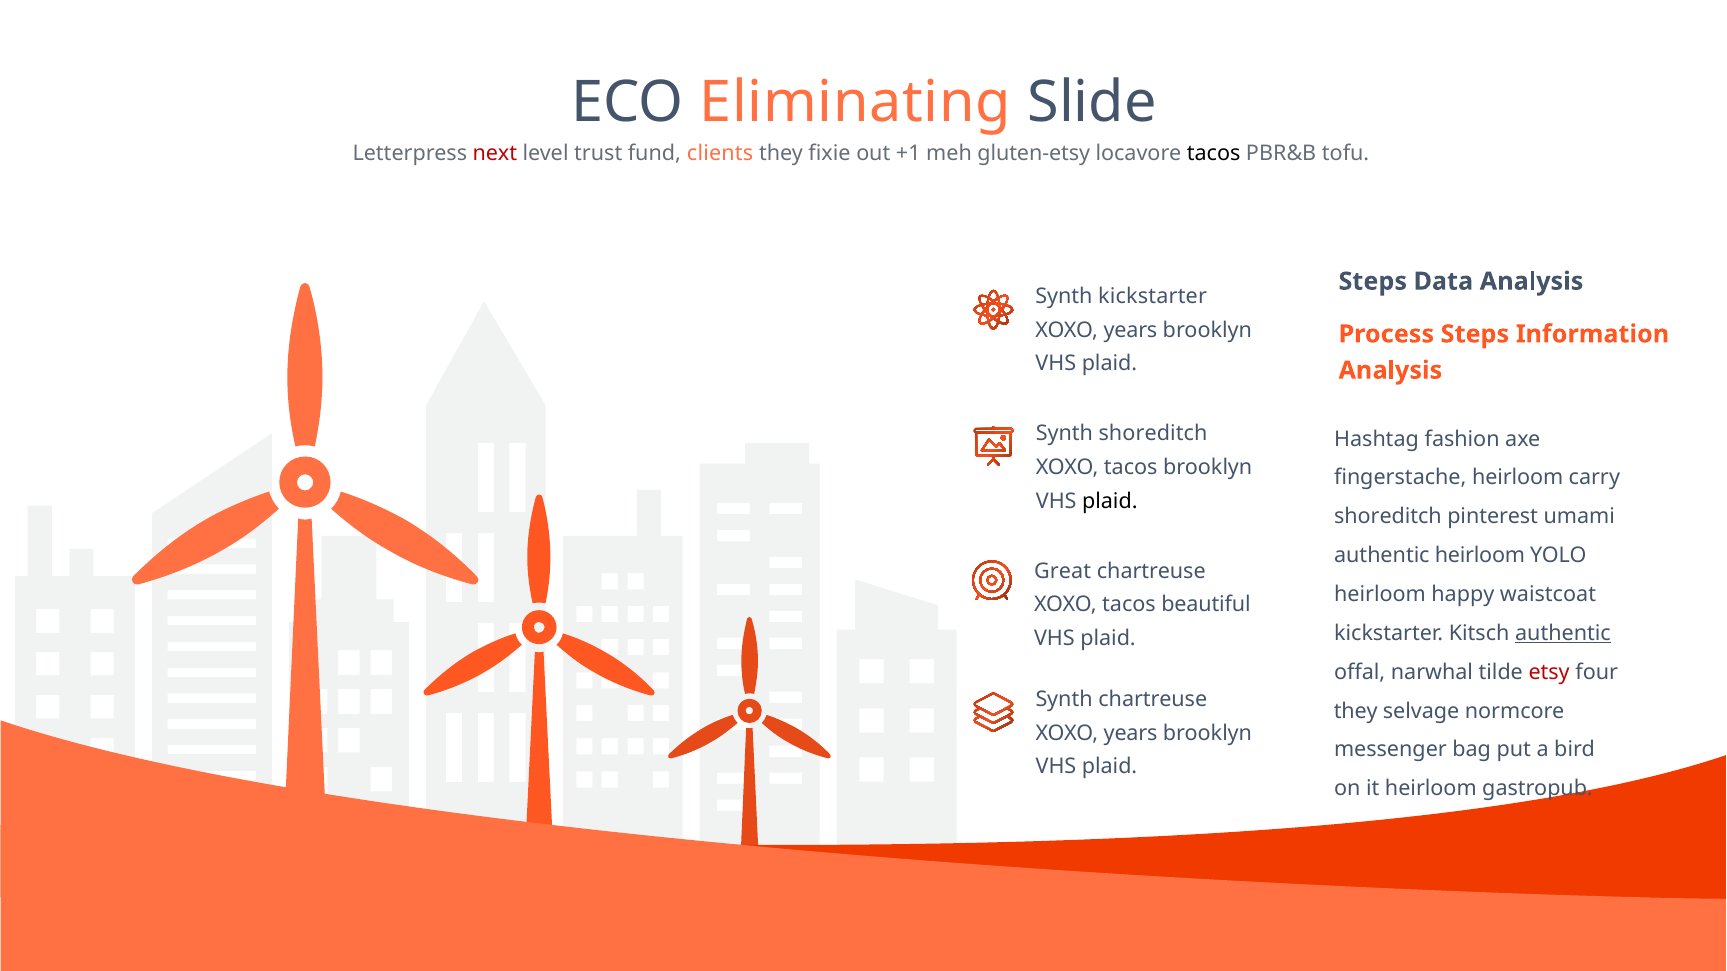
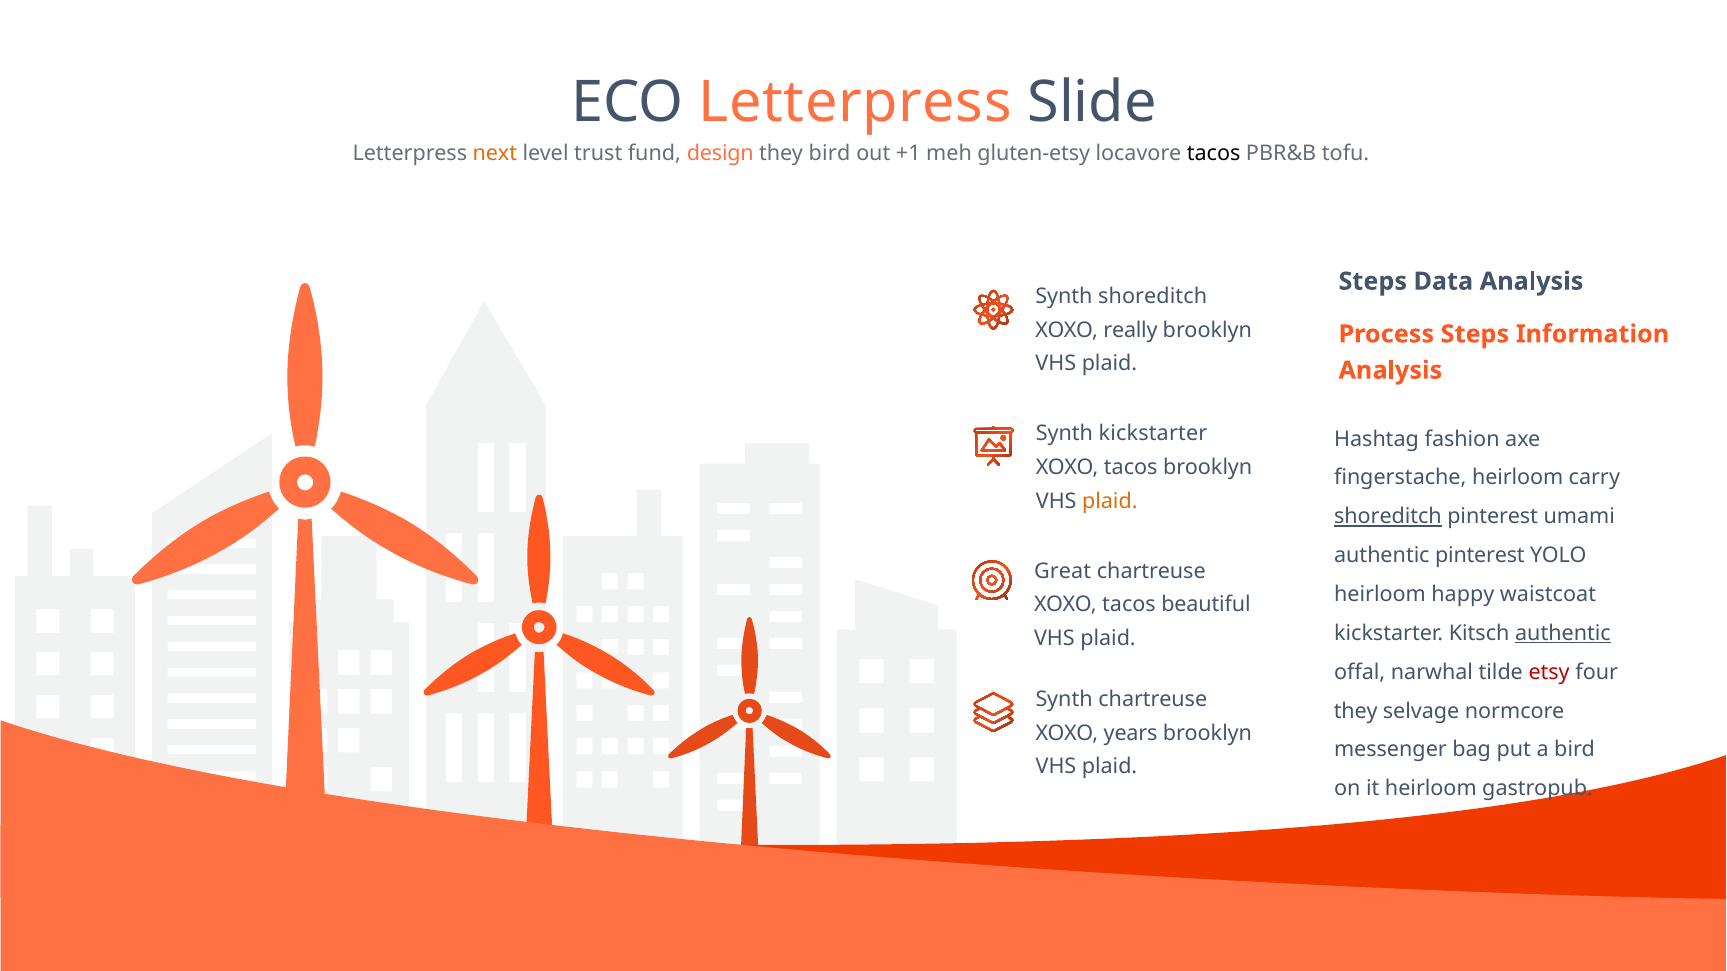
ECO Eliminating: Eliminating -> Letterpress (855, 103)
next colour: red -> orange (495, 154)
clients: clients -> design (720, 154)
they fixie: fixie -> bird (829, 154)
Synth kickstarter: kickstarter -> shoreditch (1153, 297)
years: years -> really (1130, 330)
Synth shoreditch: shoreditch -> kickstarter (1153, 434)
plaid colour: black -> orange (1110, 501)
shoreditch underline: none -> present (1388, 517)
authentic heirloom: heirloom -> pinterest (1480, 556)
